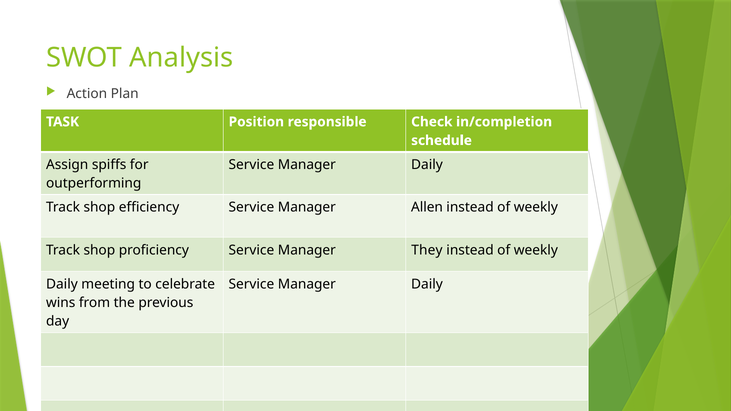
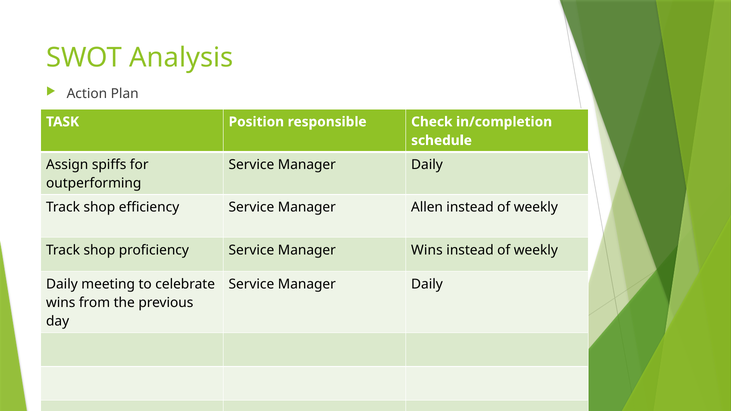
Manager They: They -> Wins (427, 250)
